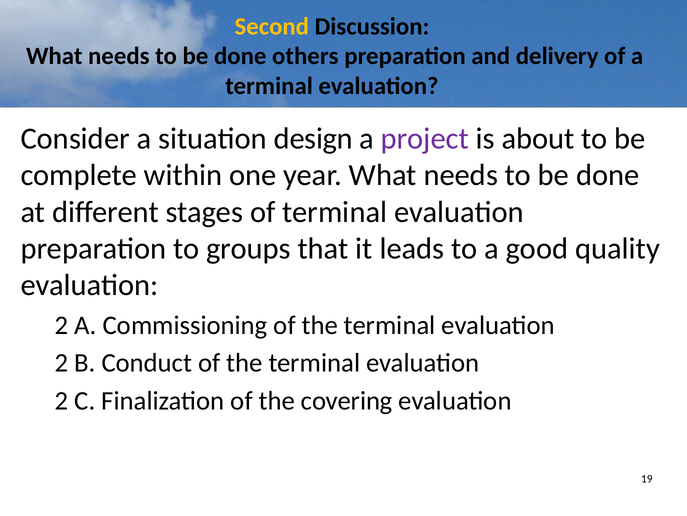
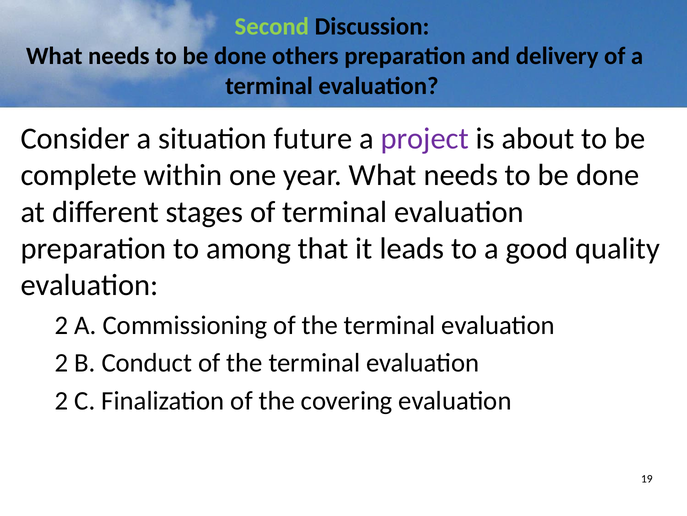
Second colour: yellow -> light green (272, 26)
design: design -> future (313, 138)
groups: groups -> among (249, 248)
